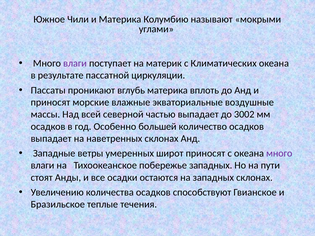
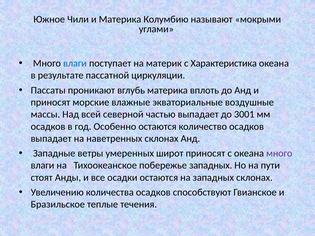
влаги colour: purple -> blue (75, 63)
Климатических: Климатических -> Характеристика (224, 63)
3002: 3002 -> 3001 (244, 115)
Особенно большей: большей -> остаются (157, 127)
